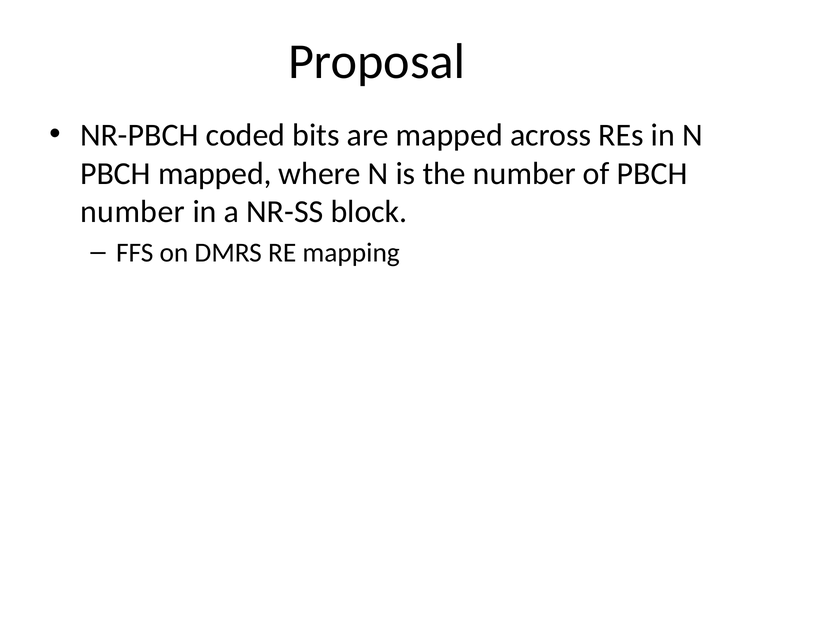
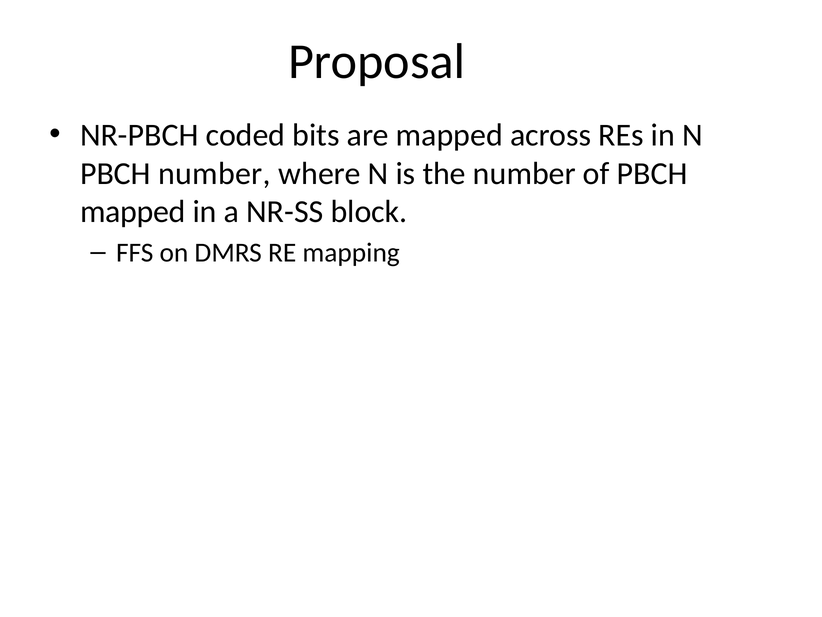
PBCH mapped: mapped -> number (214, 173)
number: number -> mapped (133, 212)
